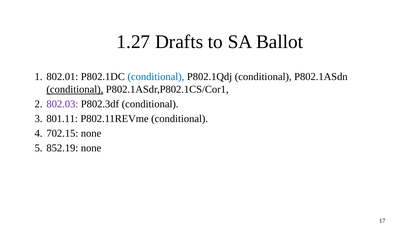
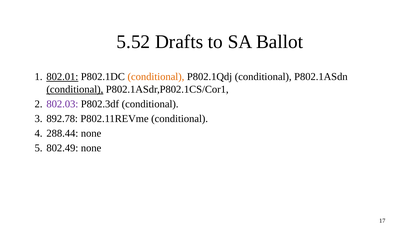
1.27: 1.27 -> 5.52 (133, 42)
802.01 underline: none -> present (62, 77)
conditional colour: blue -> orange (156, 77)
801.11: 801.11 -> 892.78 (62, 119)
702.15: 702.15 -> 288.44 (62, 134)
852.19: 852.19 -> 802.49 (62, 148)
